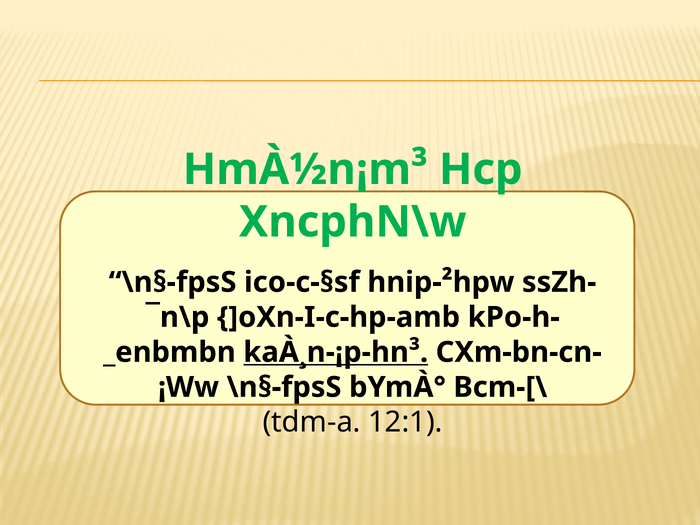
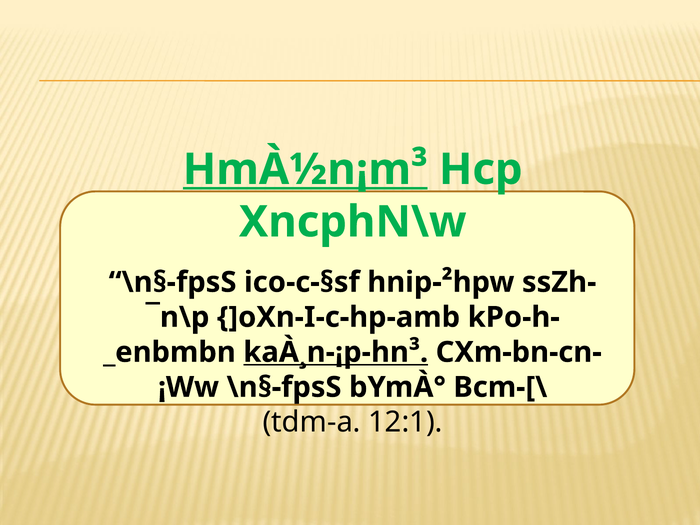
HmÀ½n¡m³ underline: none -> present (305, 169)
